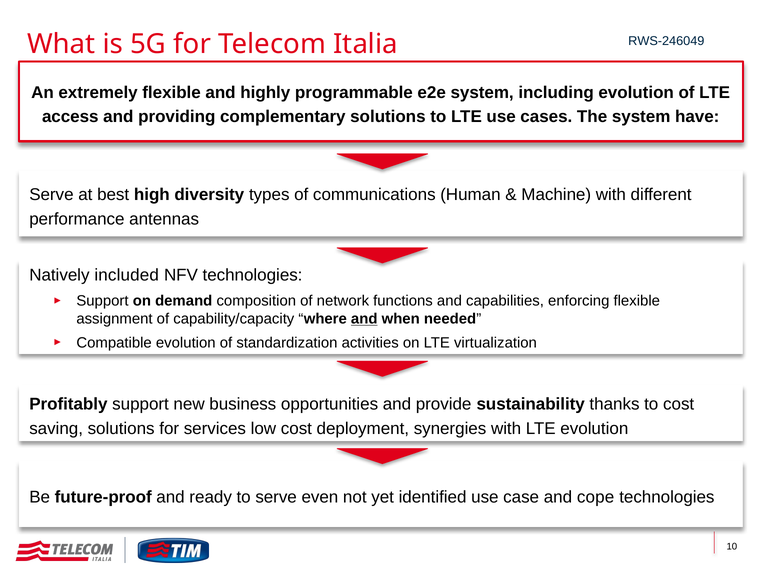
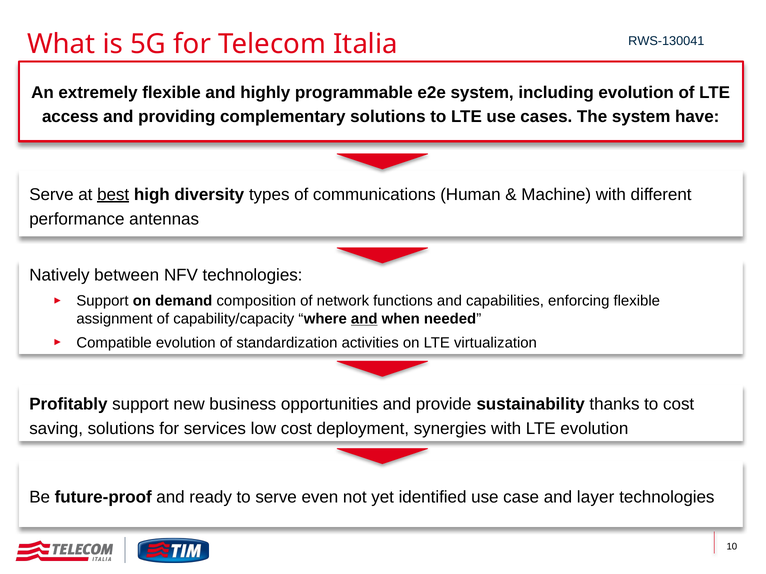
RWS-246049: RWS-246049 -> RWS-130041 (666, 41)
best underline: none -> present (113, 195)
included: included -> between (127, 275)
cope: cope -> layer (596, 498)
